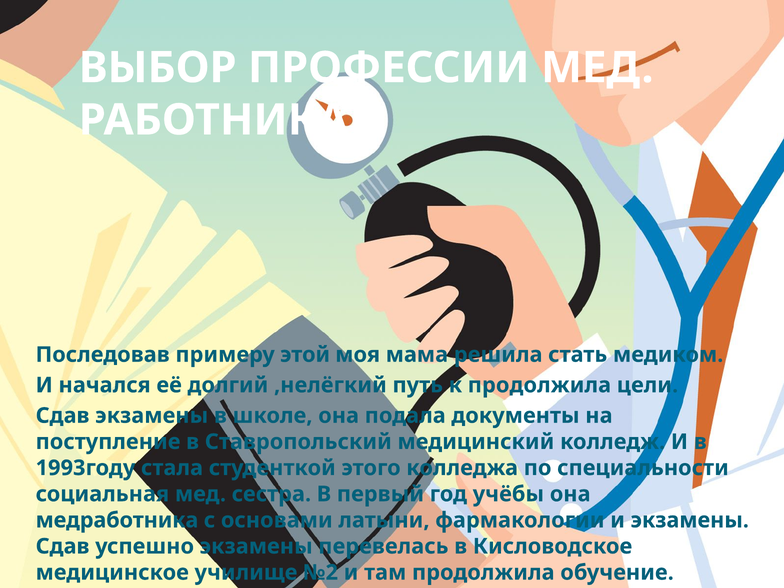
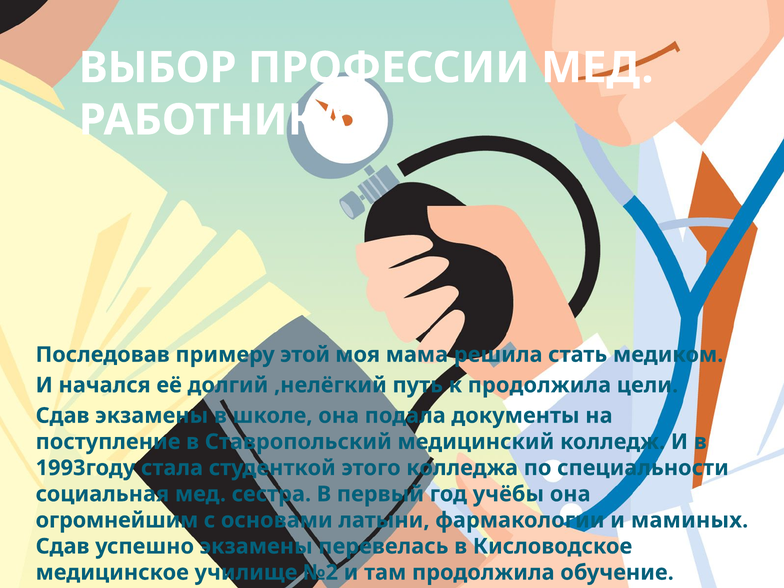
медработника: медработника -> огромнейшим (117, 520)
и экзамены: экзамены -> маминых (690, 520)
